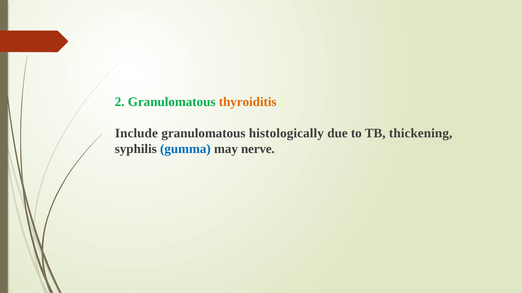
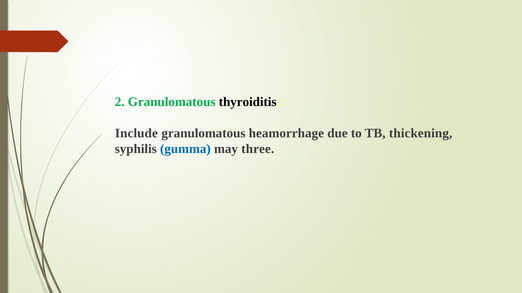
thyroiditis colour: orange -> black (248, 102)
histologically: histologically -> heamorrhage (286, 133)
nerve: nerve -> three (258, 149)
